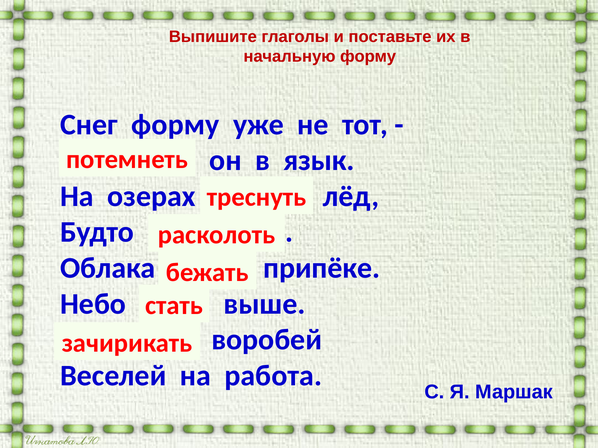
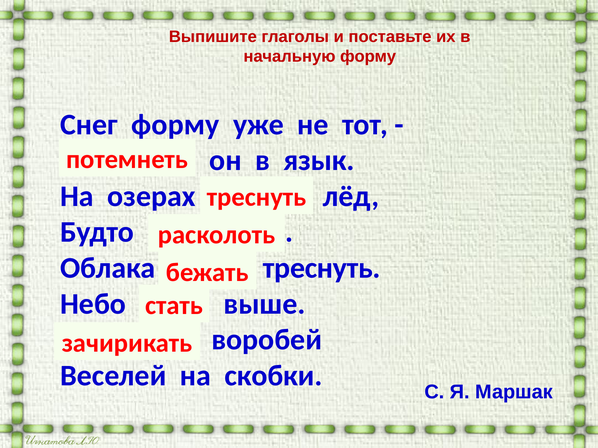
припёке: припёке -> треснуть (322, 268)
работа: работа -> скобки (273, 376)
